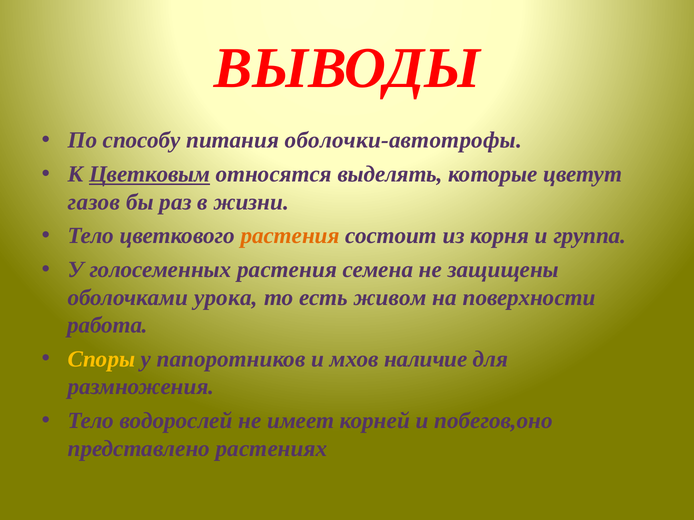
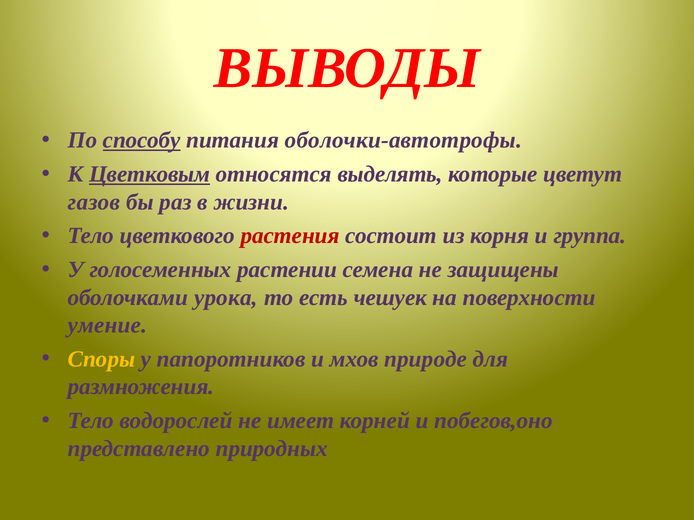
способу underline: none -> present (142, 140)
растения colour: orange -> red (290, 236)
голосеменных растения: растения -> растении (287, 270)
живом: живом -> чешуек (390, 298)
работа: работа -> умение (107, 326)
наличие: наличие -> природе (426, 359)
растениях: растениях -> природных (272, 449)
